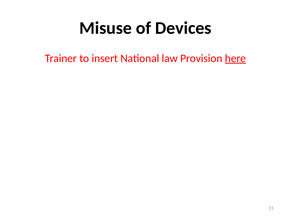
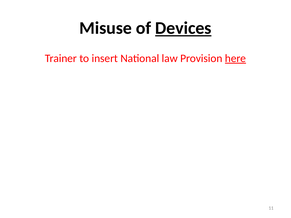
Devices underline: none -> present (183, 28)
